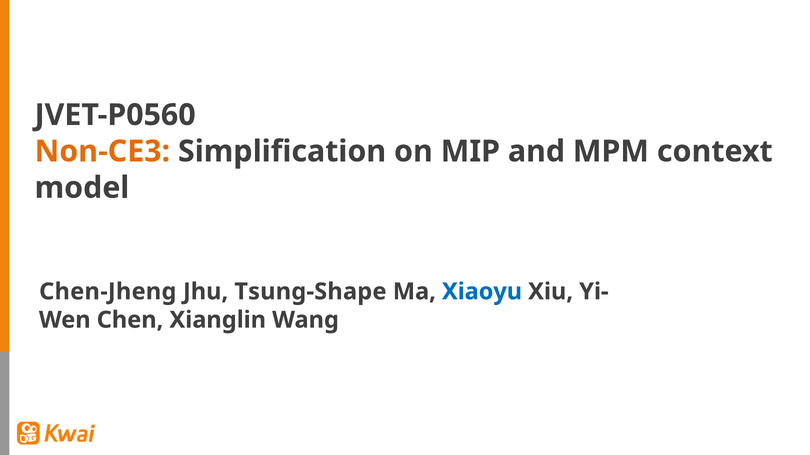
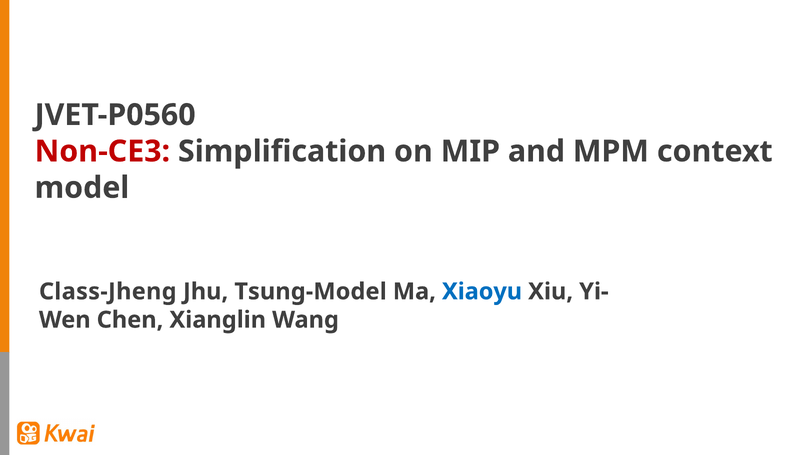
Non-CE3 colour: orange -> red (102, 152)
Chen-Jheng: Chen-Jheng -> Class-Jheng (108, 292)
Tsung-Shape: Tsung-Shape -> Tsung-Model (310, 292)
